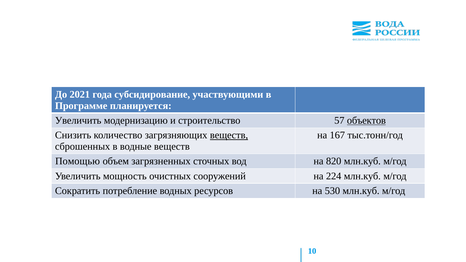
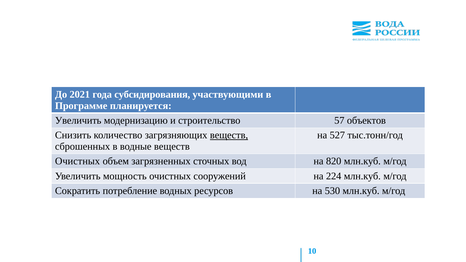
субсидирование: субсидирование -> субсидирования (152, 94)
объектов underline: present -> none (366, 120)
167: 167 -> 527 (337, 135)
Помощью: Помощью -> Очистных (78, 161)
